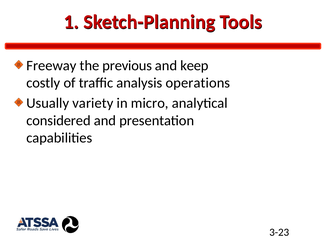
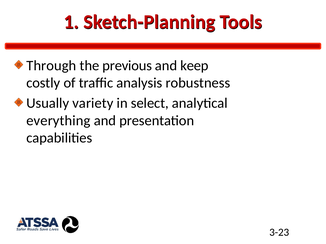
Freeway: Freeway -> Through (51, 66)
operations: operations -> robustness (198, 83)
micro: micro -> select (150, 103)
considered: considered -> everything (58, 121)
